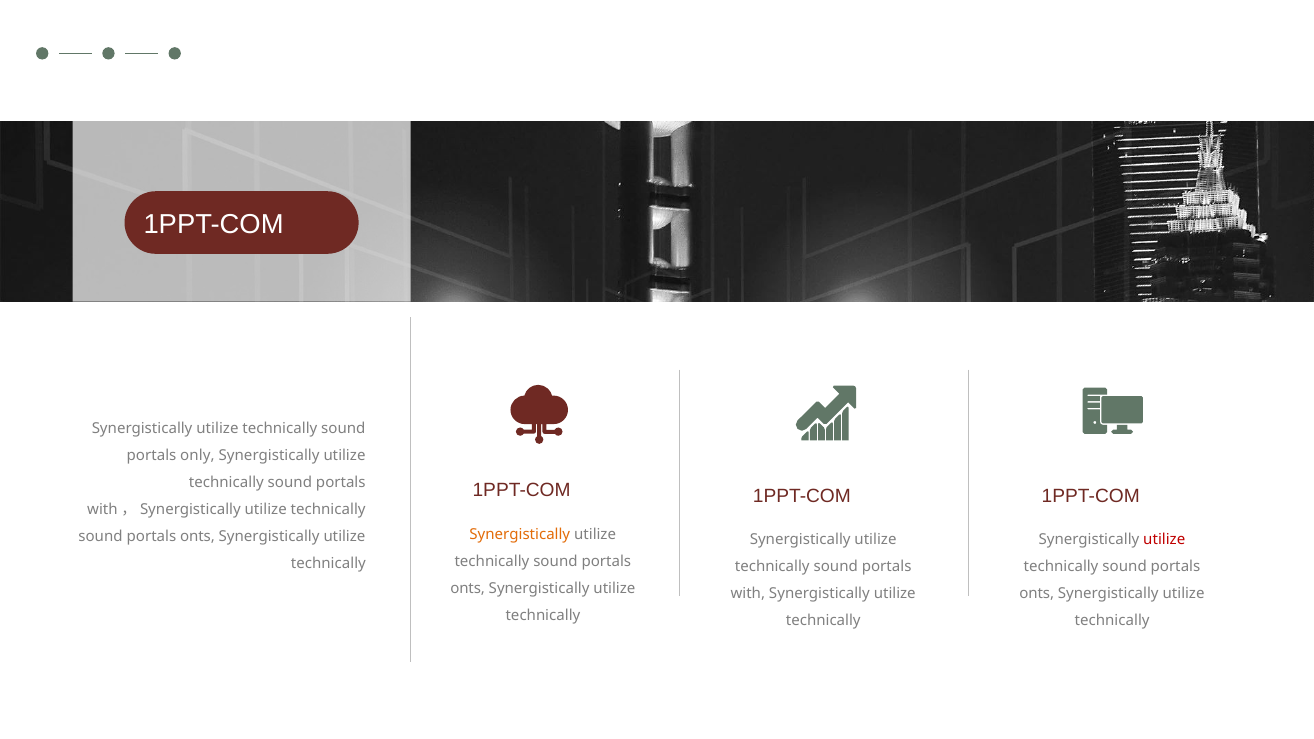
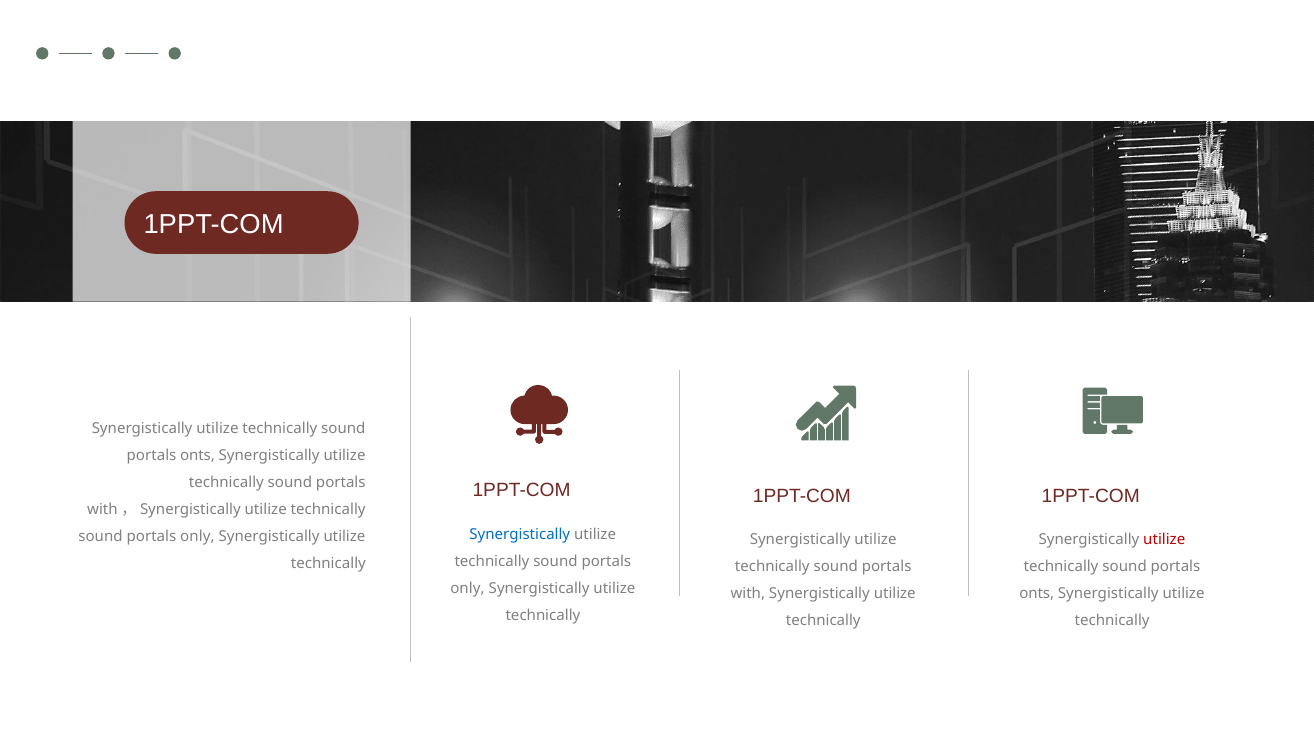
only: only -> onts (198, 455)
Synergistically colour: orange -> blue (520, 534)
onts: onts -> only (197, 537)
onts: onts -> only (467, 589)
